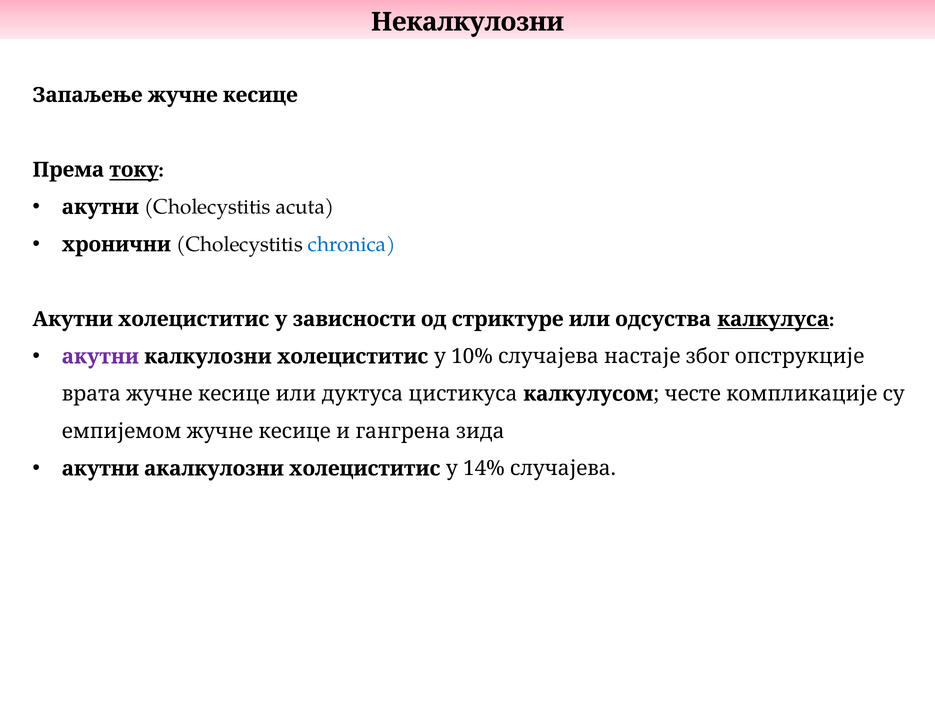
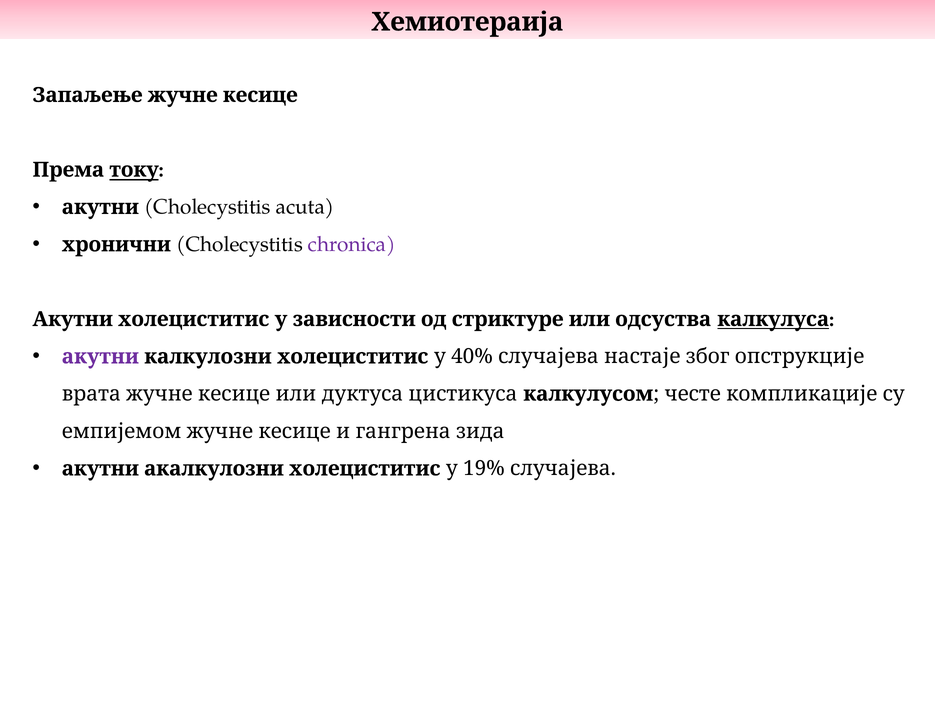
Некалкулозни: Некалкулозни -> Хемиотераија (467, 22)
chronica colour: blue -> purple (352, 245)
10%: 10% -> 40% (472, 357)
14%: 14% -> 19% (484, 469)
